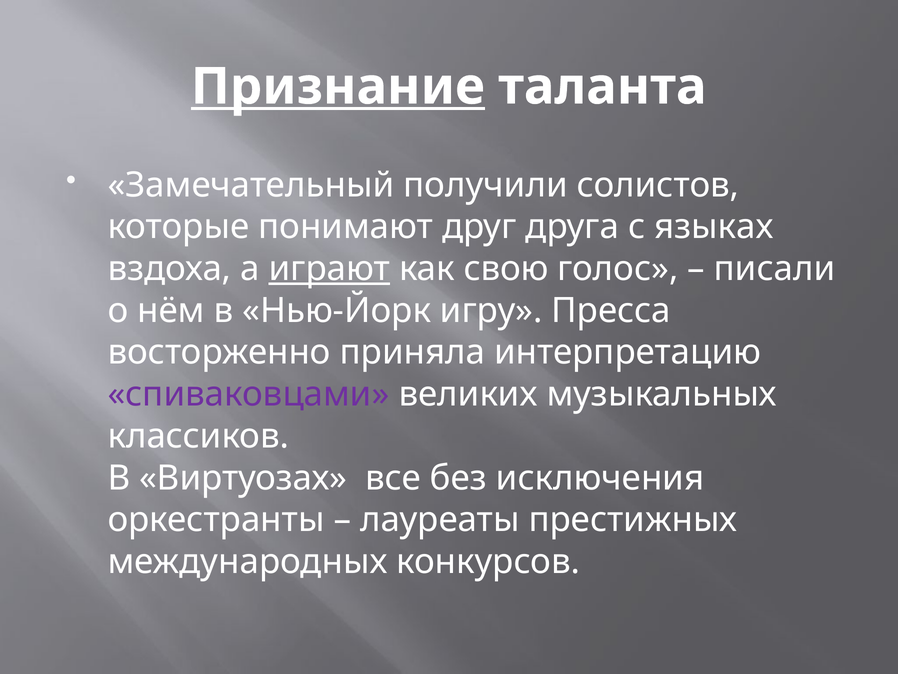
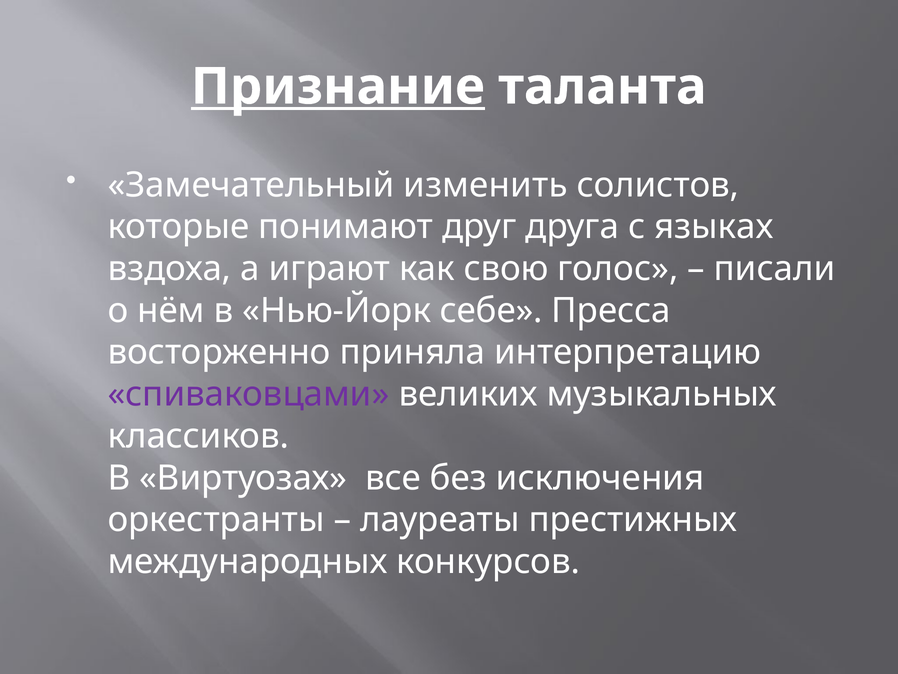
получили: получили -> изменить (485, 185)
играют underline: present -> none (329, 269)
игру: игру -> себе (491, 310)
